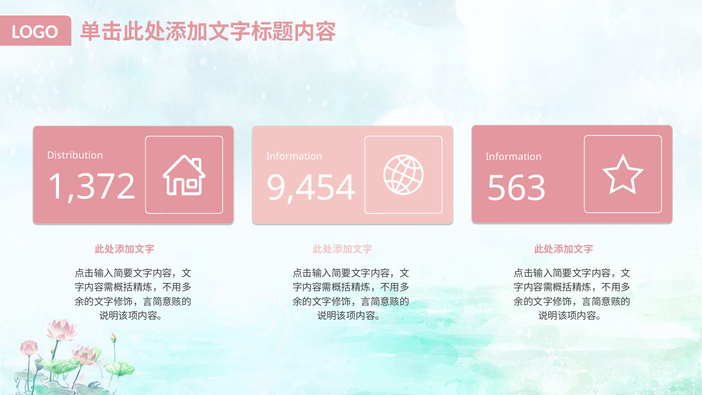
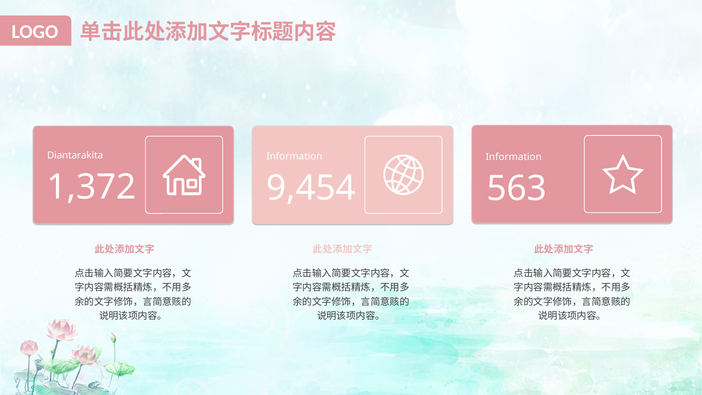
Distribution: Distribution -> Diantarakita (75, 156)
